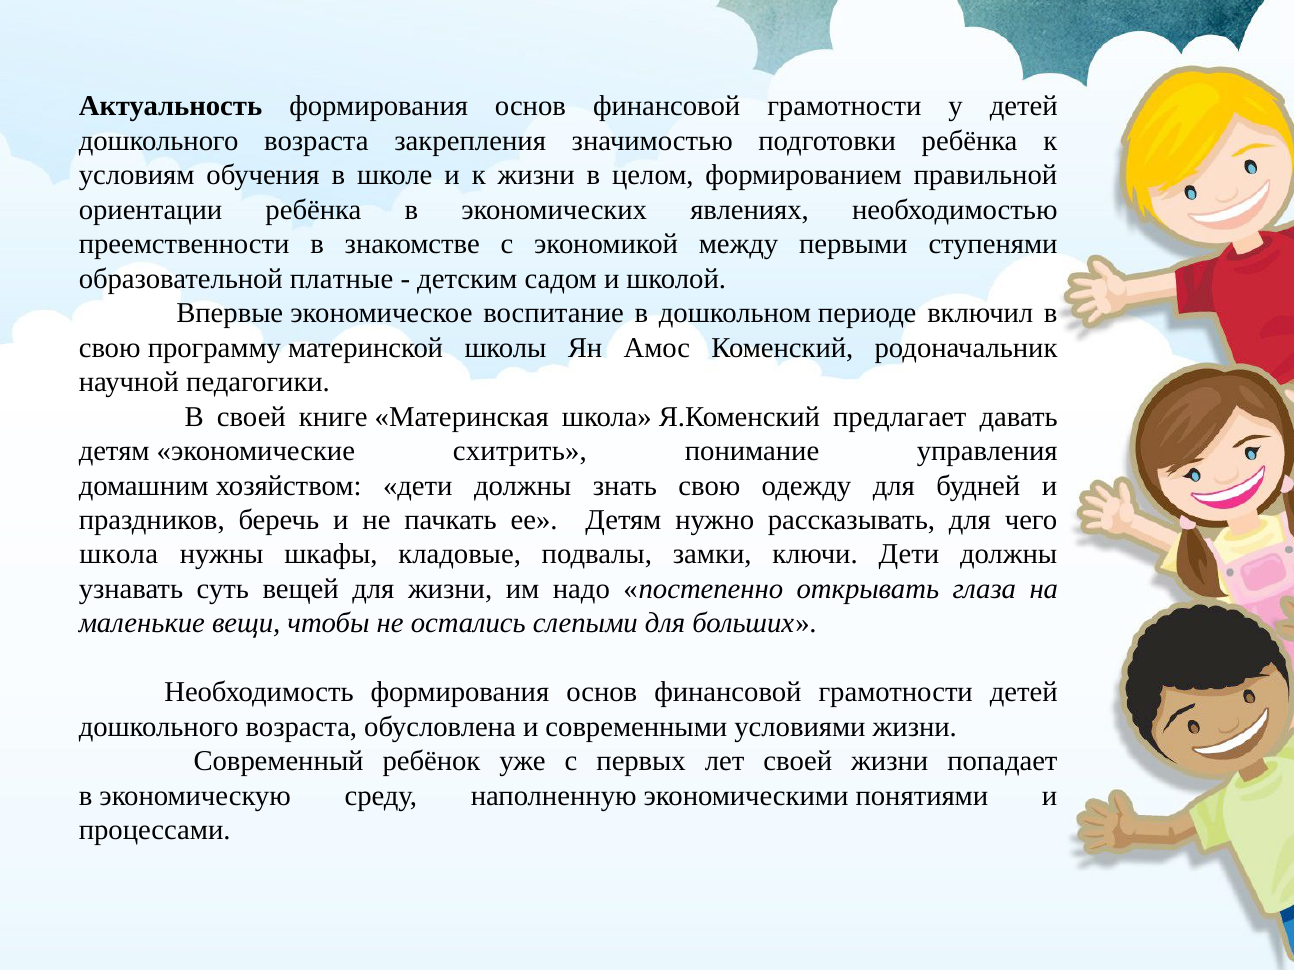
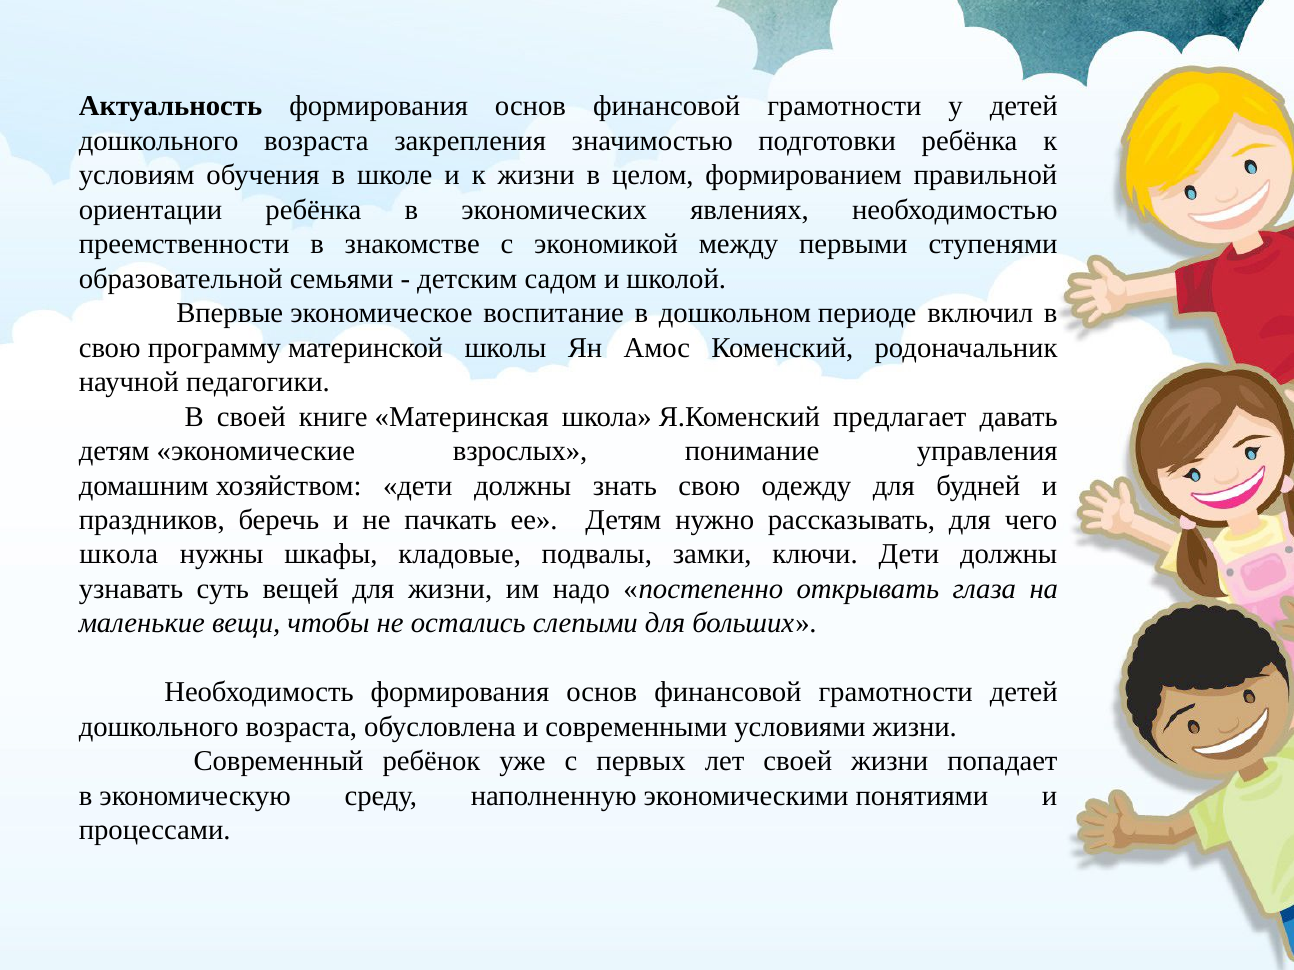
платные: платные -> семьями (342, 279)
схитрить: схитрить -> взрослых (520, 451)
